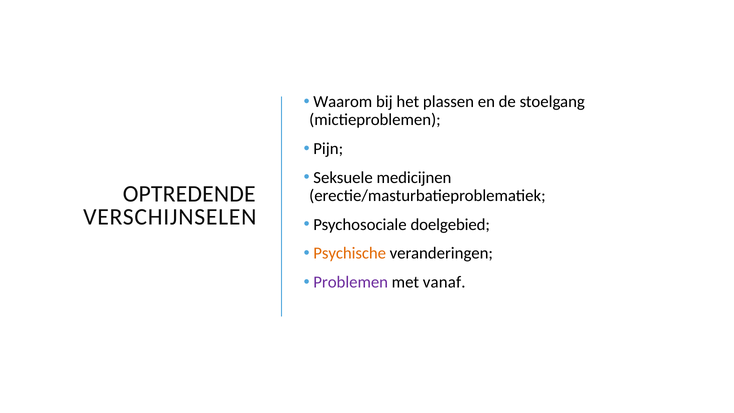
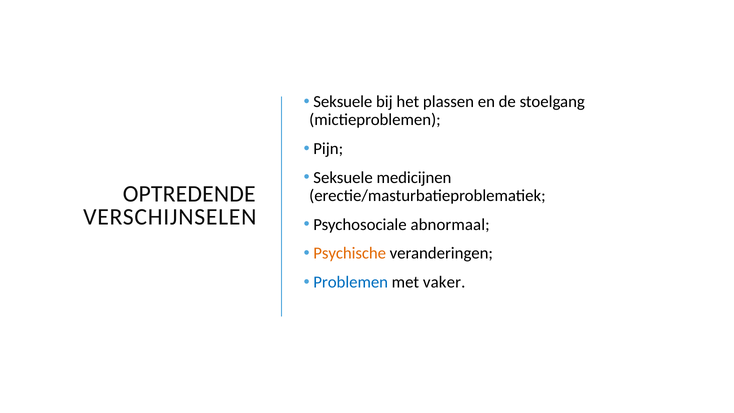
Waarom: Waarom -> Seksuele (343, 102)
doelgebied: doelgebied -> abnormaal (450, 224)
Problemen colour: purple -> blue (351, 282)
vanaf: vanaf -> vaker (444, 282)
